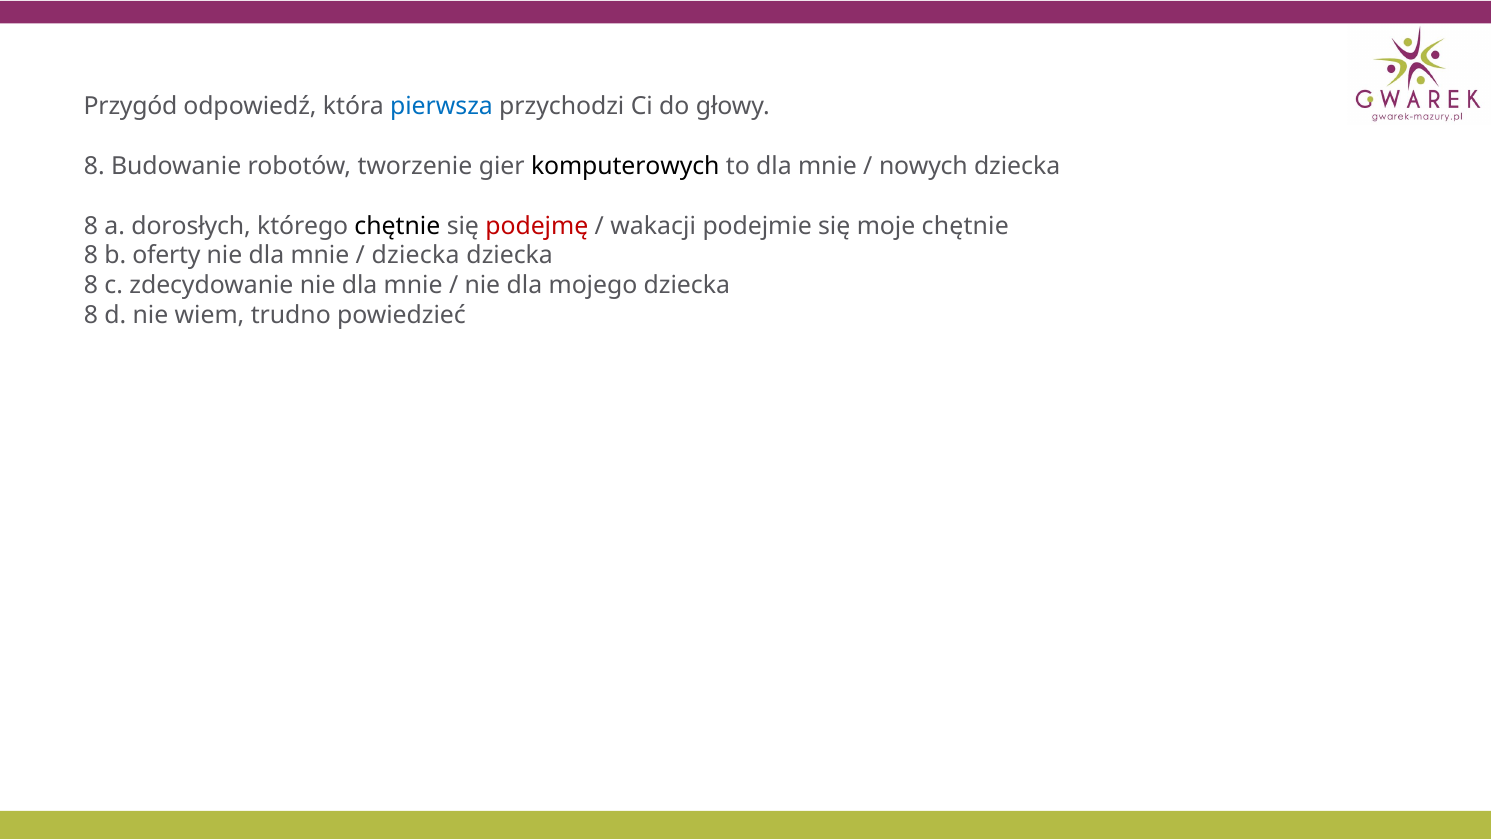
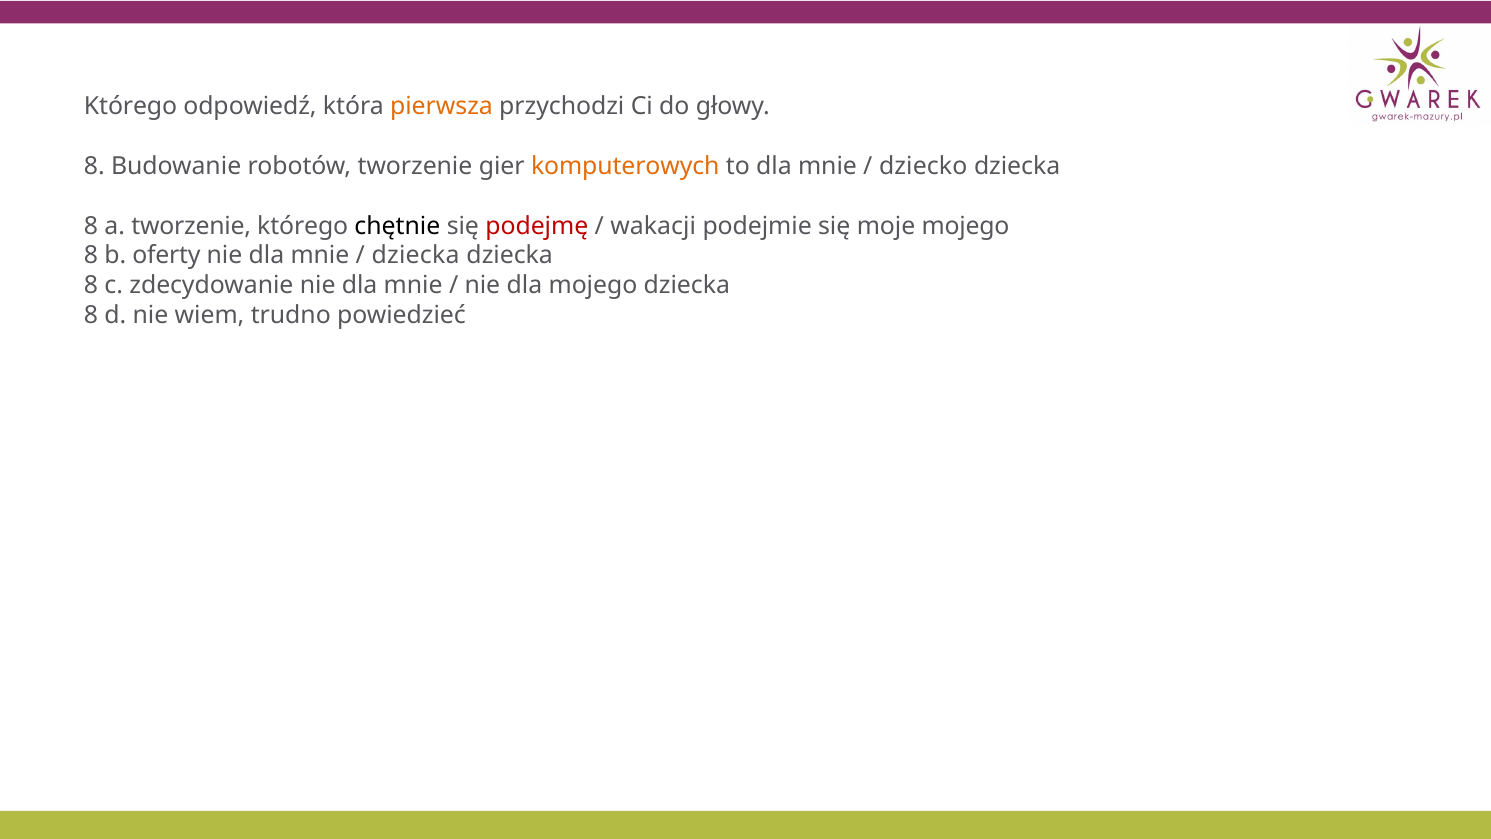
Przygód: Przygód -> Którego (131, 107)
pierwsza colour: blue -> orange (441, 107)
komputerowych colour: black -> orange (625, 166)
nowych: nowych -> dziecko (923, 166)
a dorosłych: dorosłych -> tworzenie (191, 226)
moje chętnie: chętnie -> mojego (965, 226)
